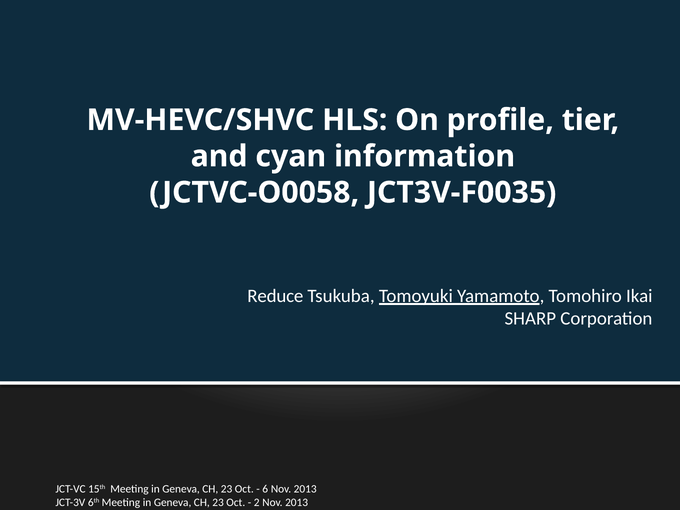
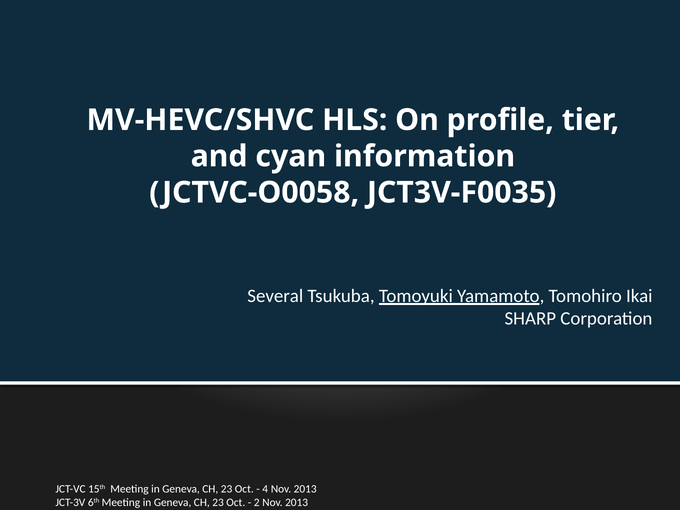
Reduce: Reduce -> Several (275, 296)
6: 6 -> 4 (265, 489)
